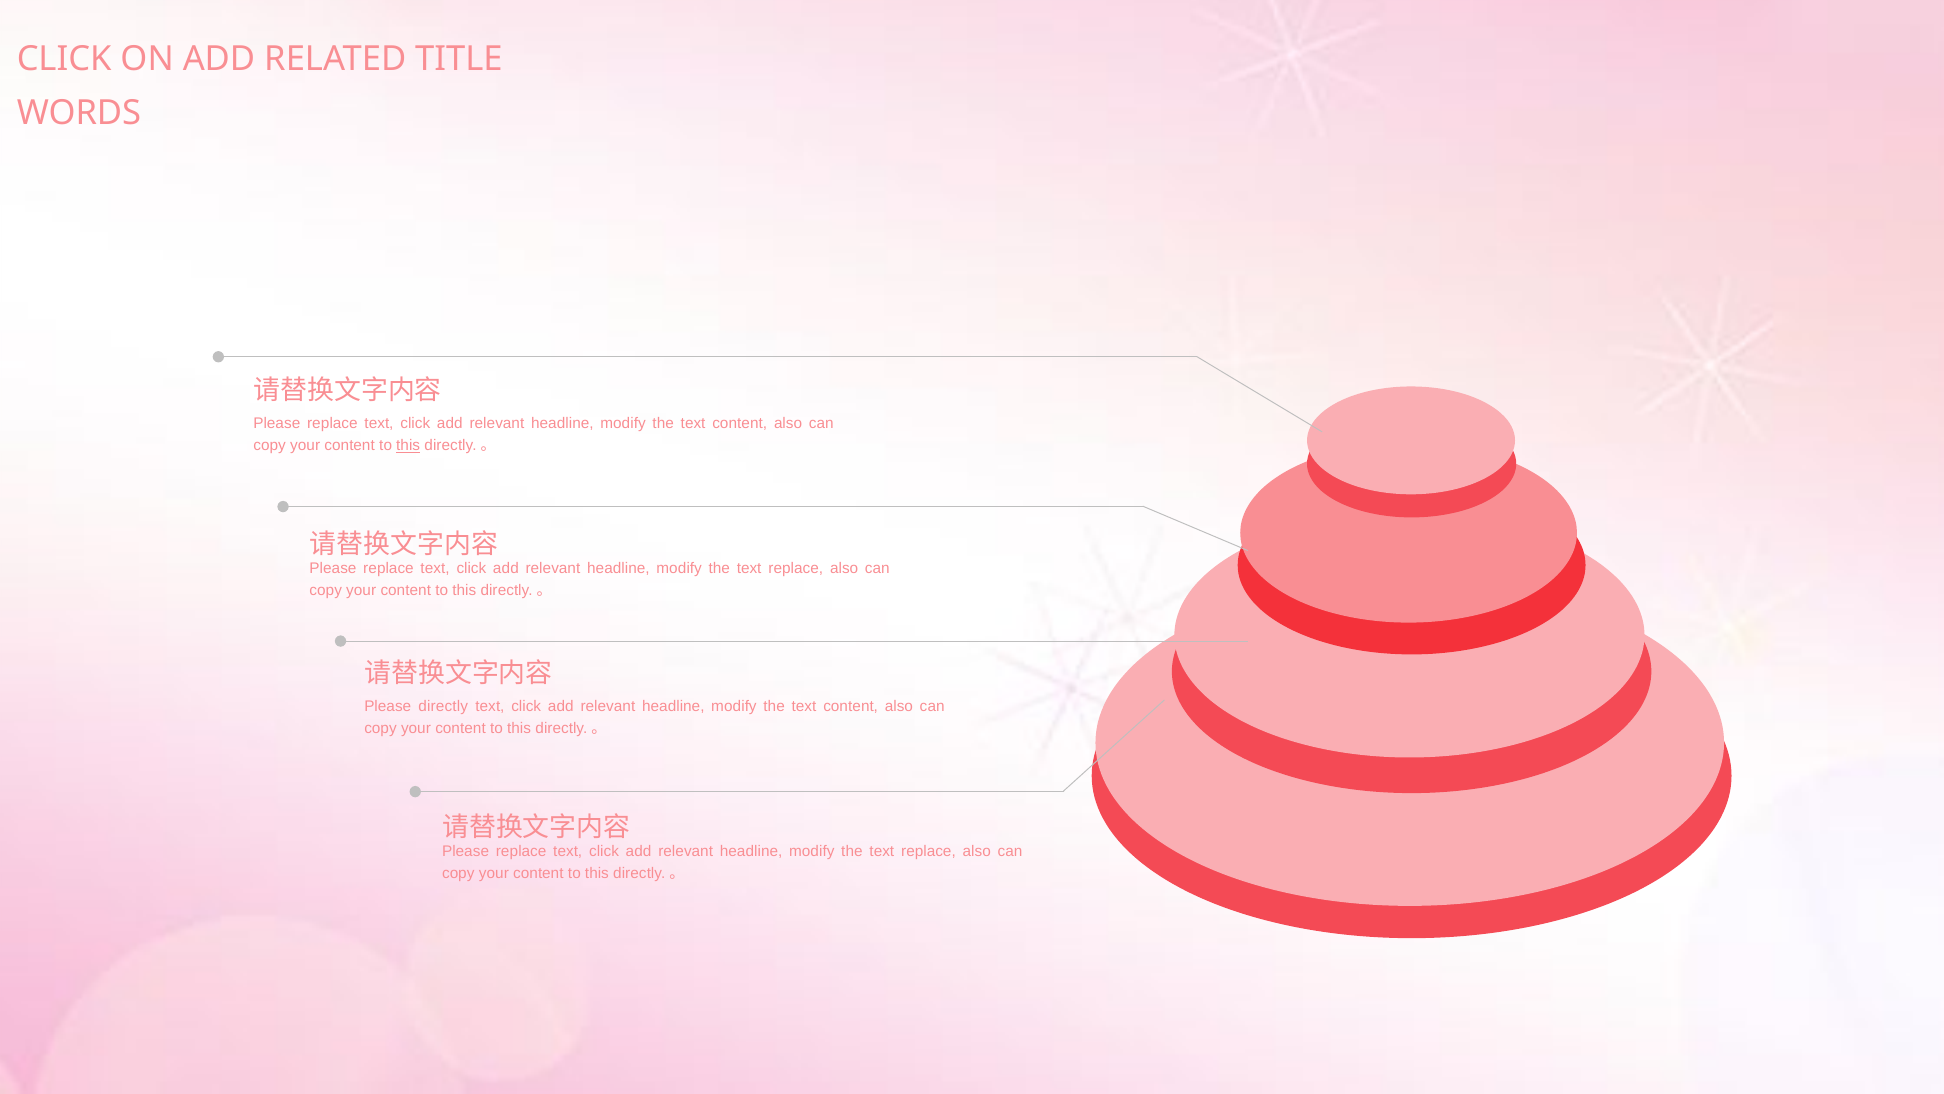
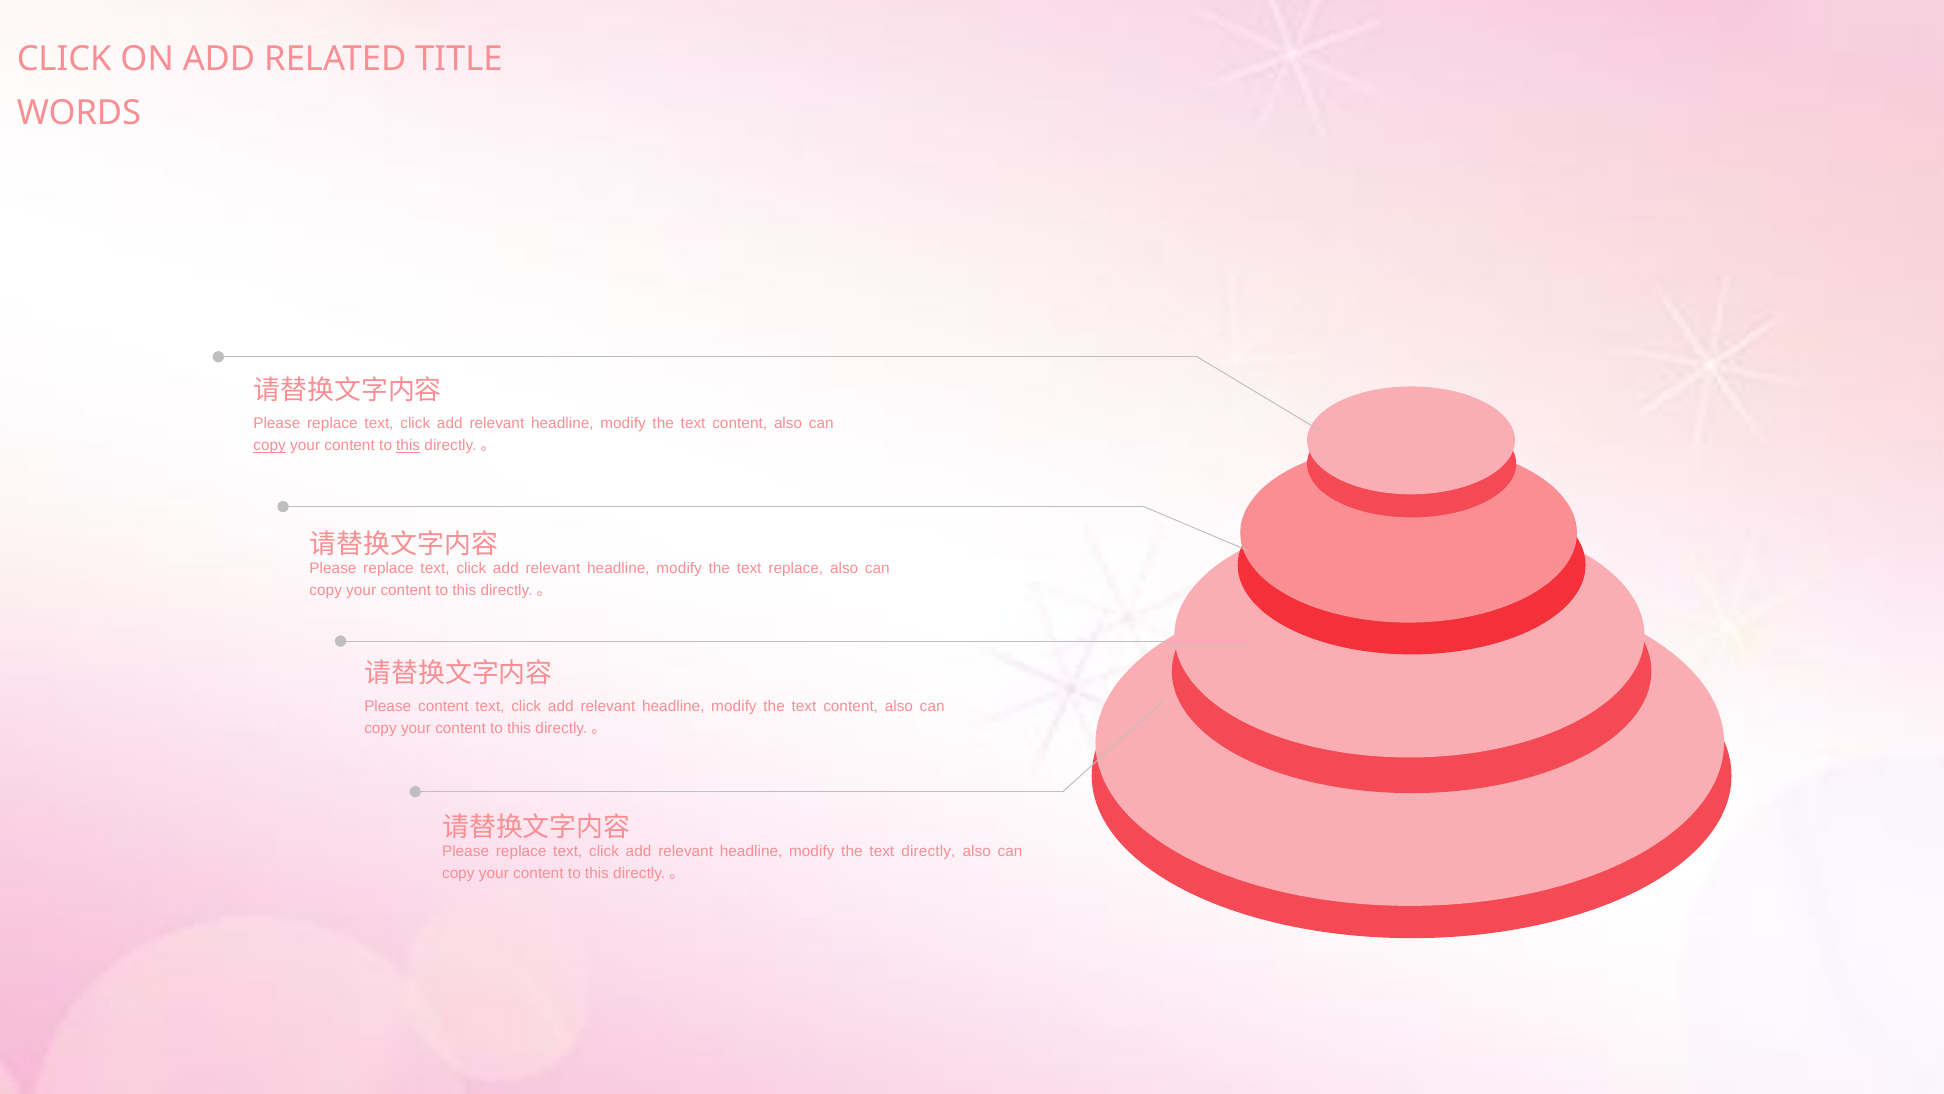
copy underline: none -> present (270, 445)
Please directly: directly -> content (443, 706)
replace: replace -> directly (928, 851)
